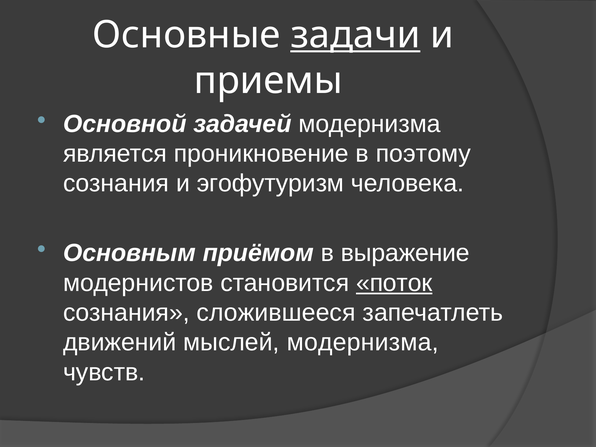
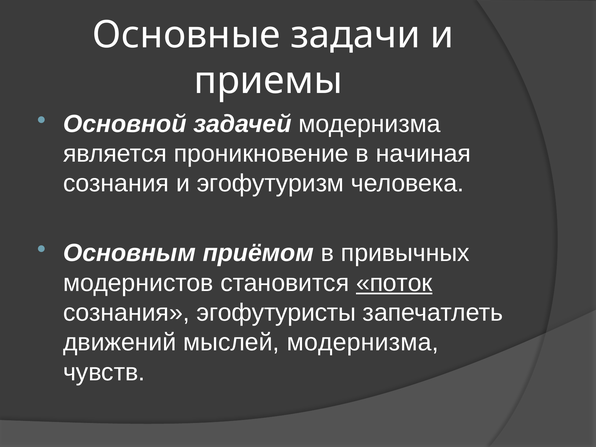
задачи underline: present -> none (355, 35)
поэтому: поэтому -> начиная (423, 154)
выражение: выражение -> привычных (405, 253)
сложившееся: сложившееся -> эгофутуристы (276, 313)
